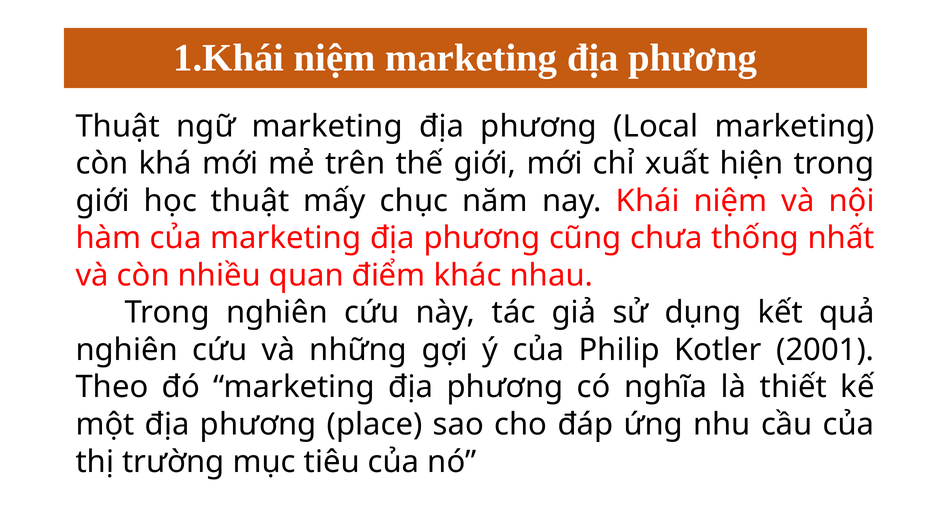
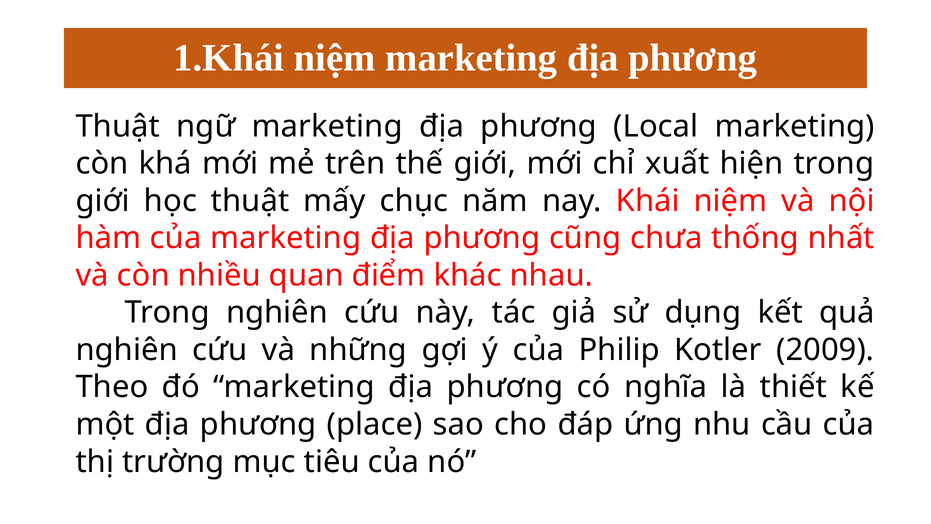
2001: 2001 -> 2009 (825, 350)
